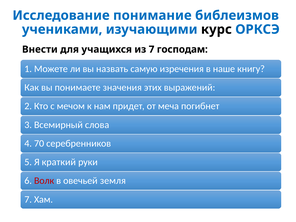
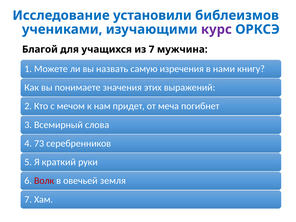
понимание: понимание -> установили (152, 15)
курс colour: black -> purple (216, 29)
Внести: Внести -> Благой (40, 49)
господам: господам -> мужчина (182, 49)
наше: наше -> нами (224, 69)
70: 70 -> 73 (39, 143)
